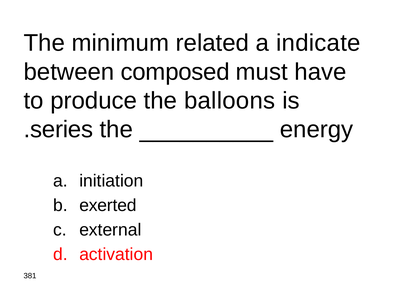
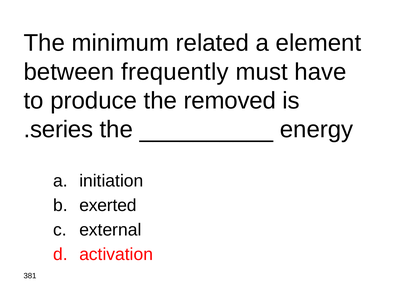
indicate: indicate -> element (318, 43)
composed: composed -> frequently (175, 72)
balloons: balloons -> removed (230, 101)
